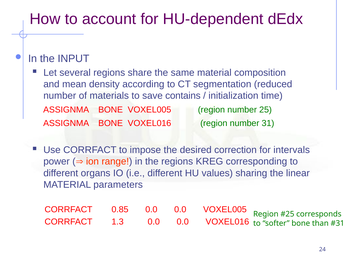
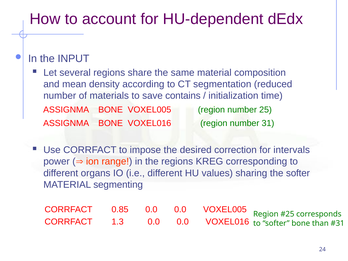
the linear: linear -> softer (298, 173)
parameters: parameters -> segmenting (118, 185)
